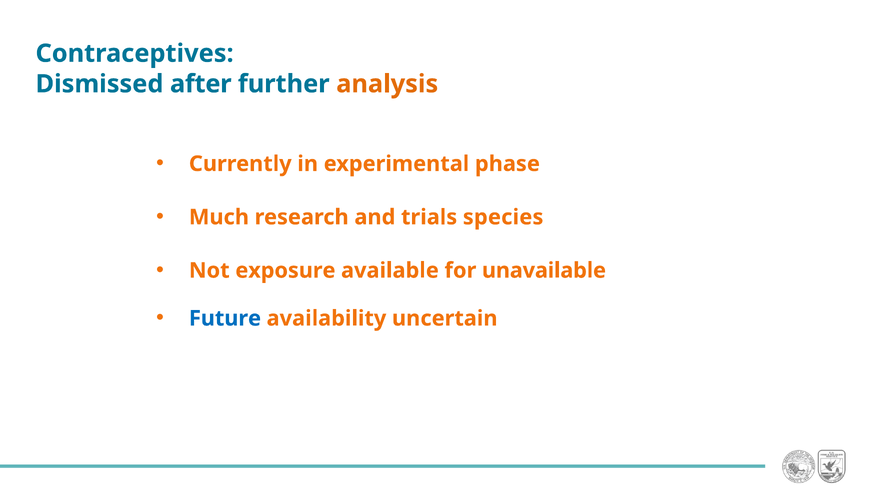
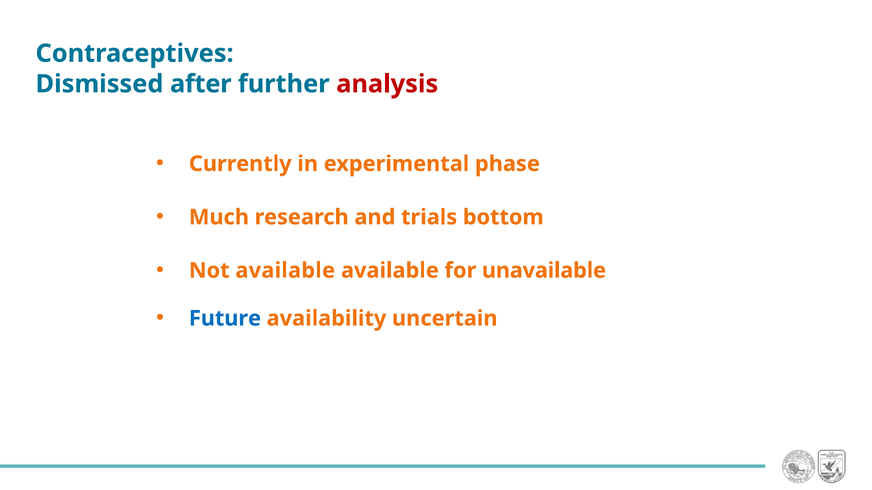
analysis colour: orange -> red (387, 84)
species: species -> bottom (503, 217)
Not exposure: exposure -> available (285, 271)
